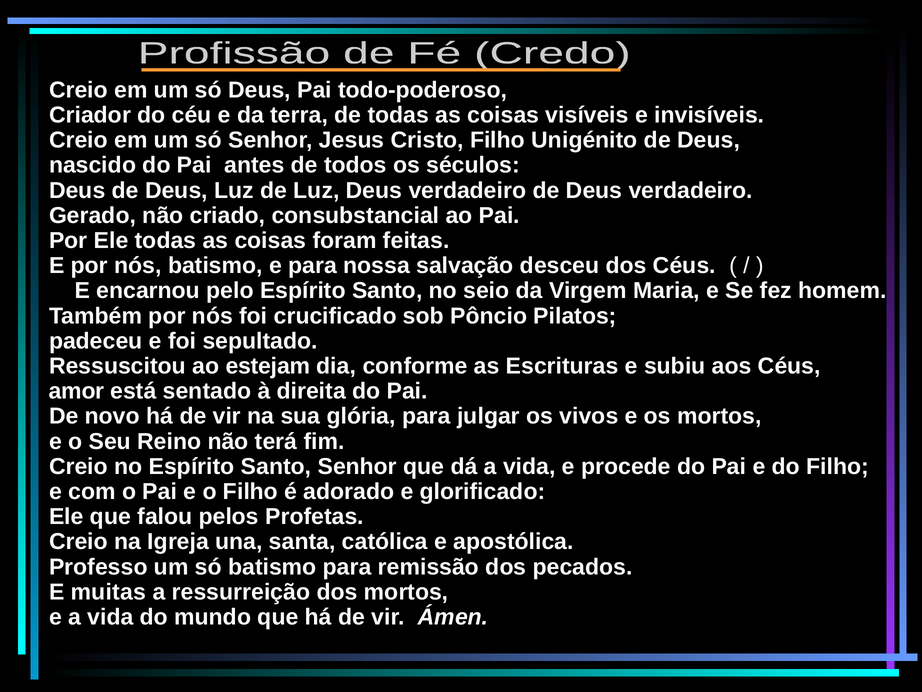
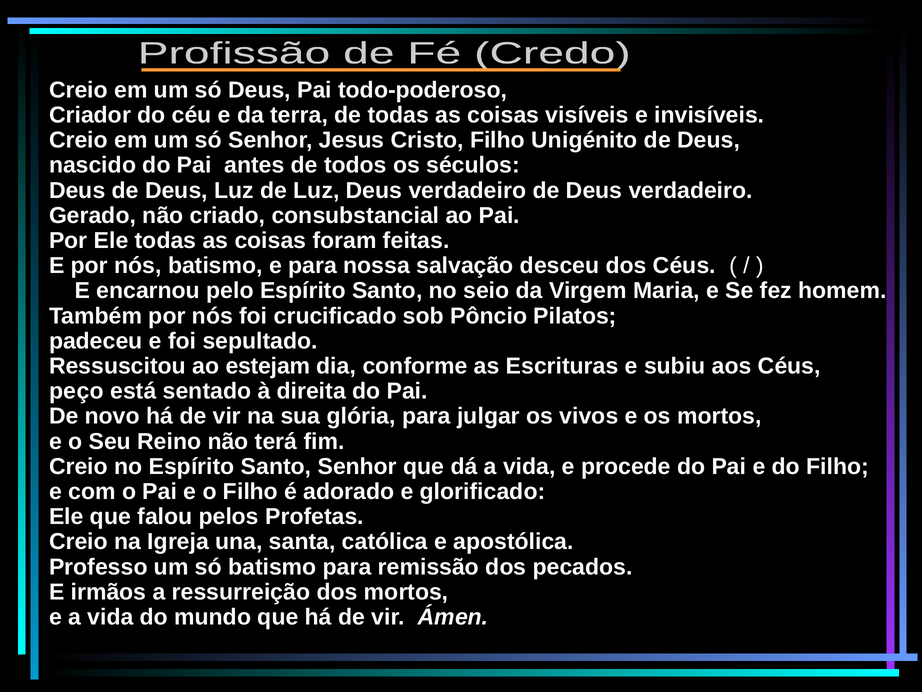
amor: amor -> peço (76, 391)
muitas: muitas -> irmãos (108, 592)
